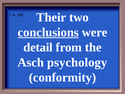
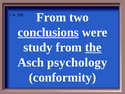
Their: Their -> From (51, 17)
detail: detail -> study (38, 47)
the underline: none -> present (93, 47)
